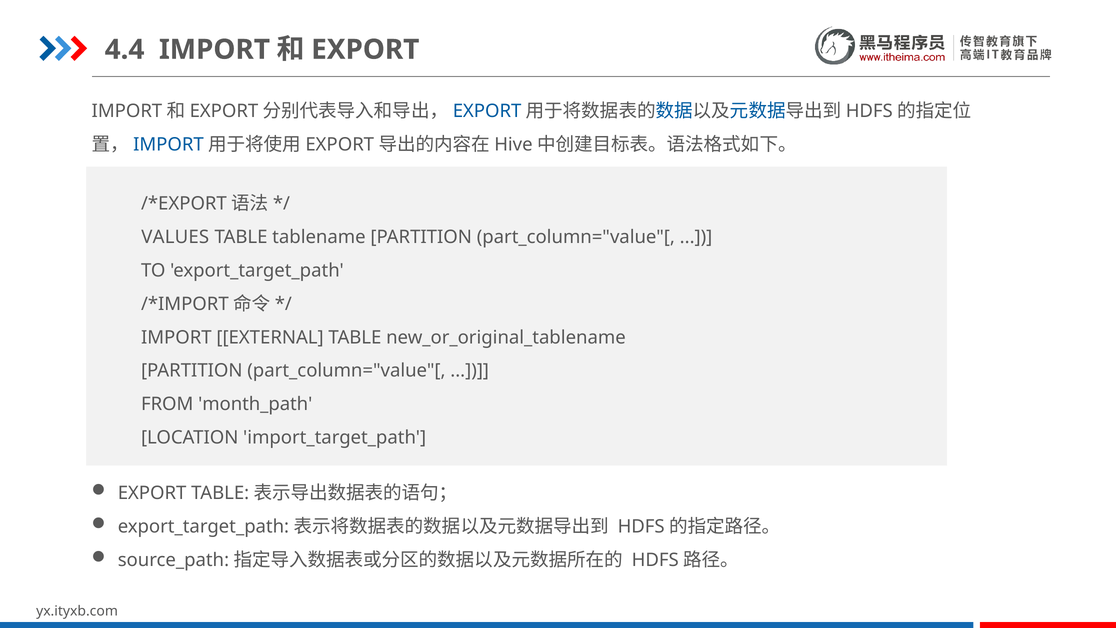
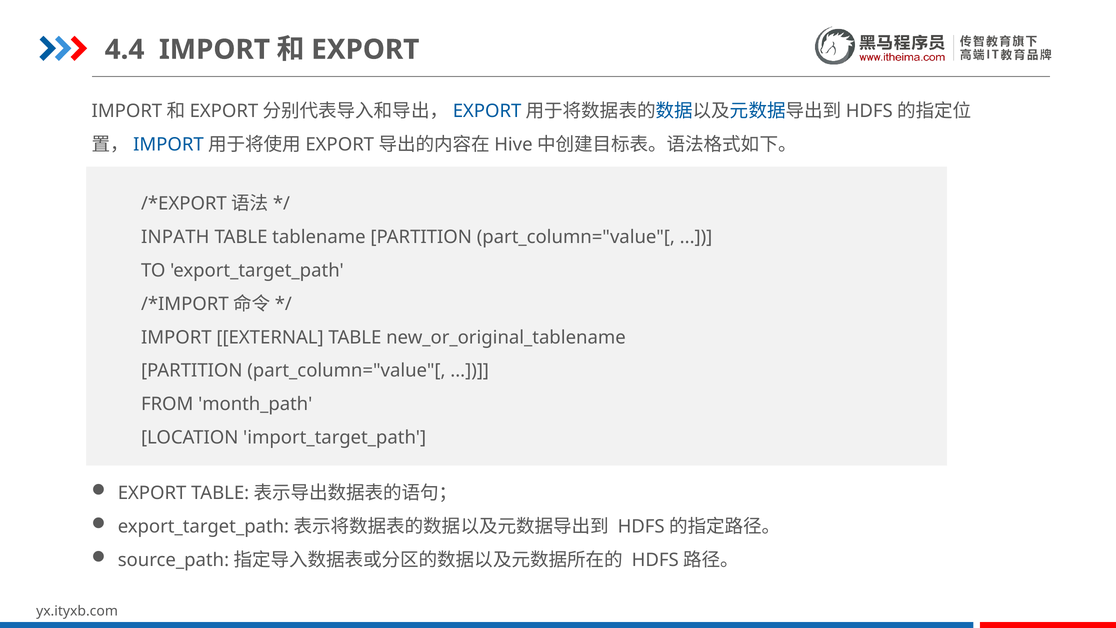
VALUES: VALUES -> INPATH (175, 237)
